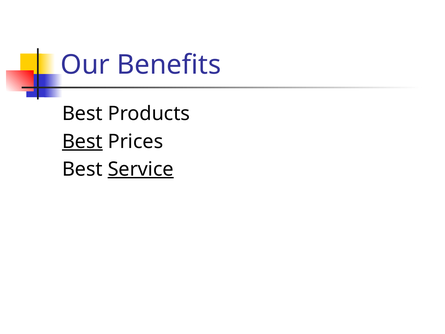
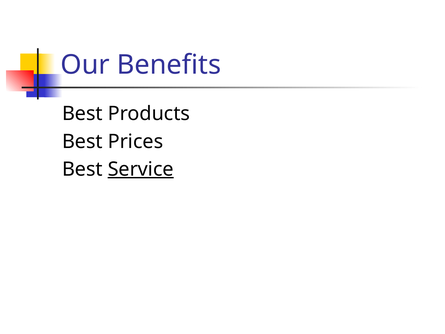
Best underline: present -> none (82, 141)
